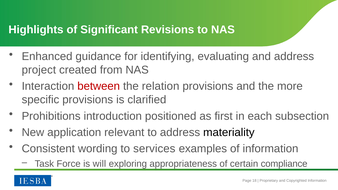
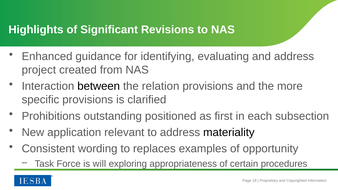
between colour: red -> black (99, 86)
introduction: introduction -> outstanding (113, 116)
services: services -> replaces (154, 149)
of information: information -> opportunity (270, 149)
compliance: compliance -> procedures (284, 164)
